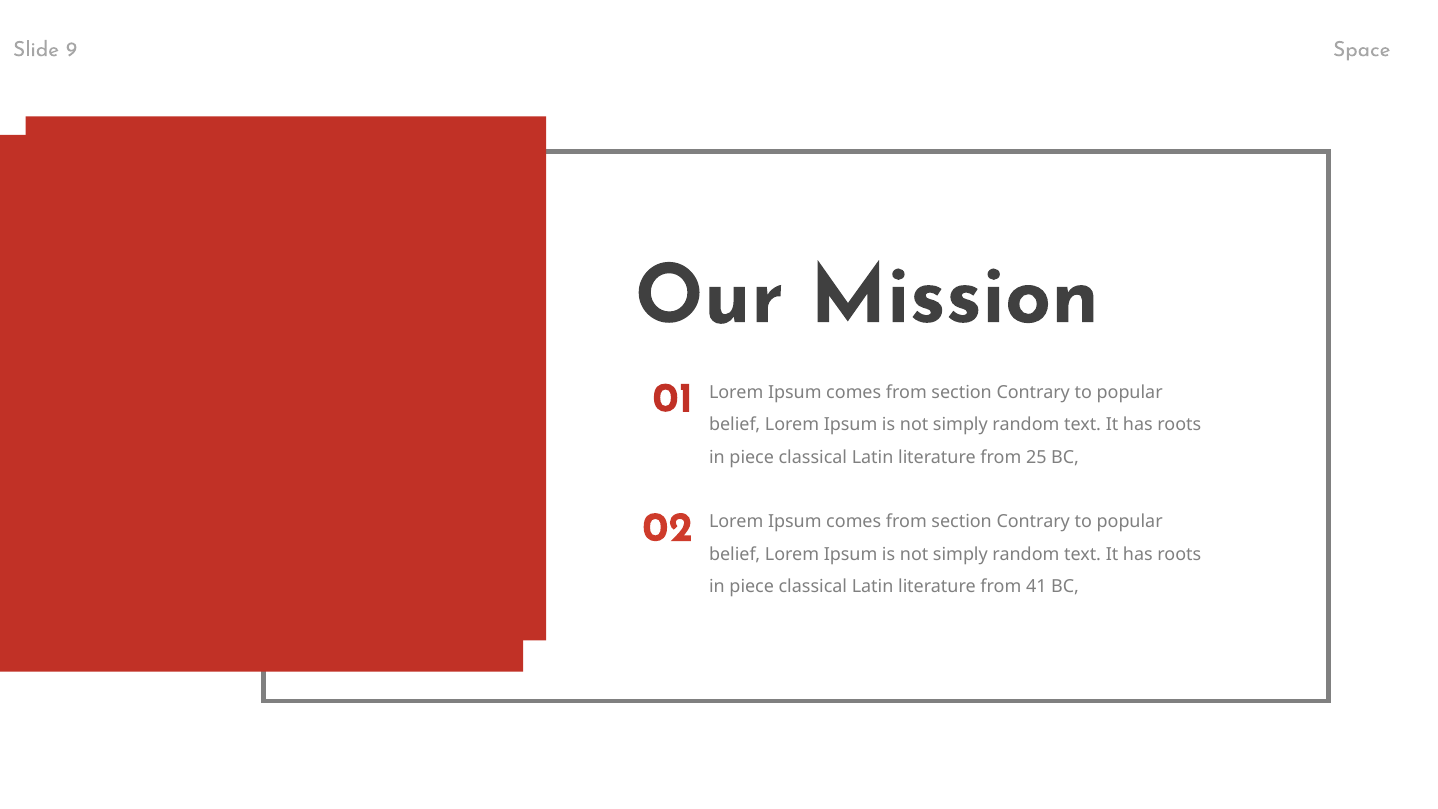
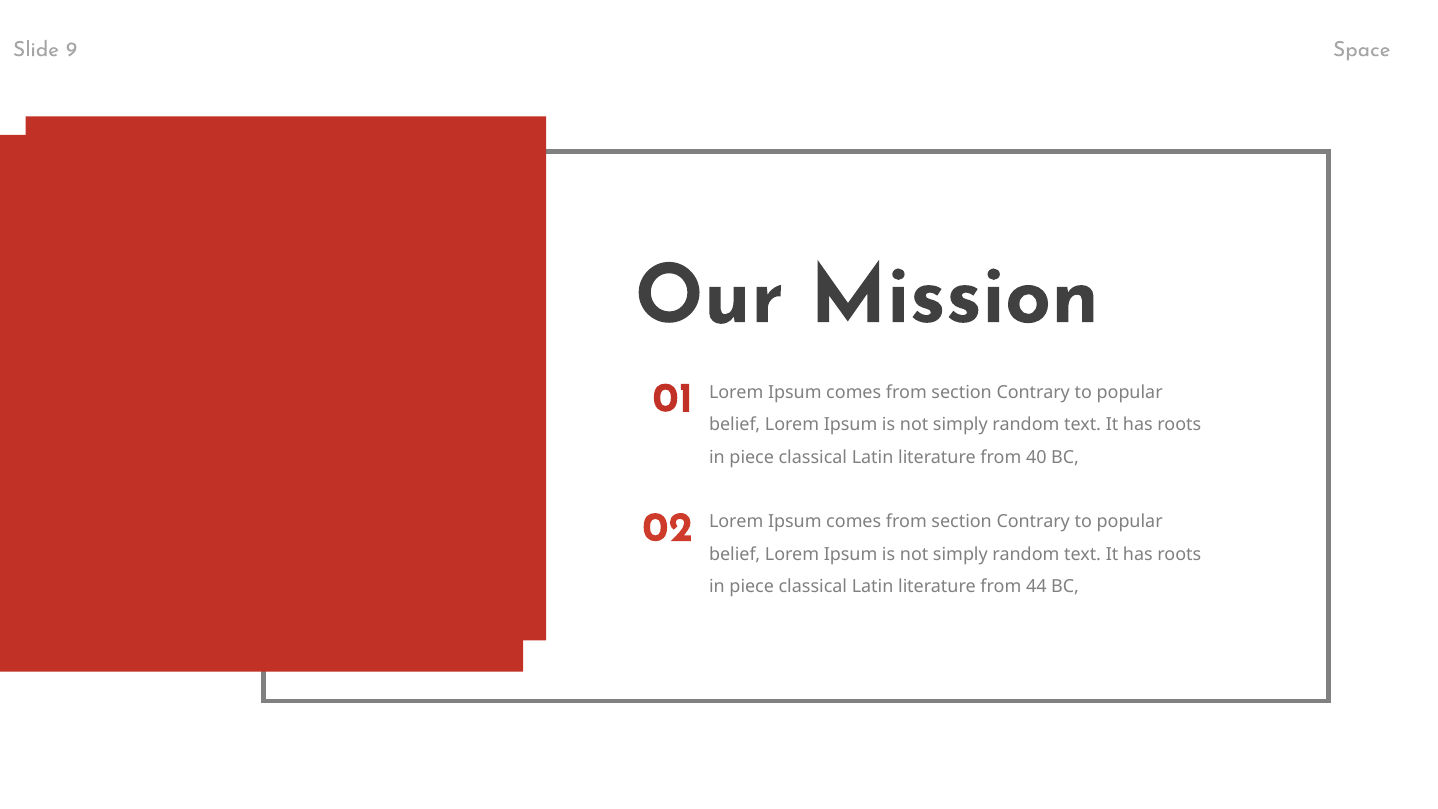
25: 25 -> 40 (1036, 457)
41: 41 -> 44 (1036, 587)
